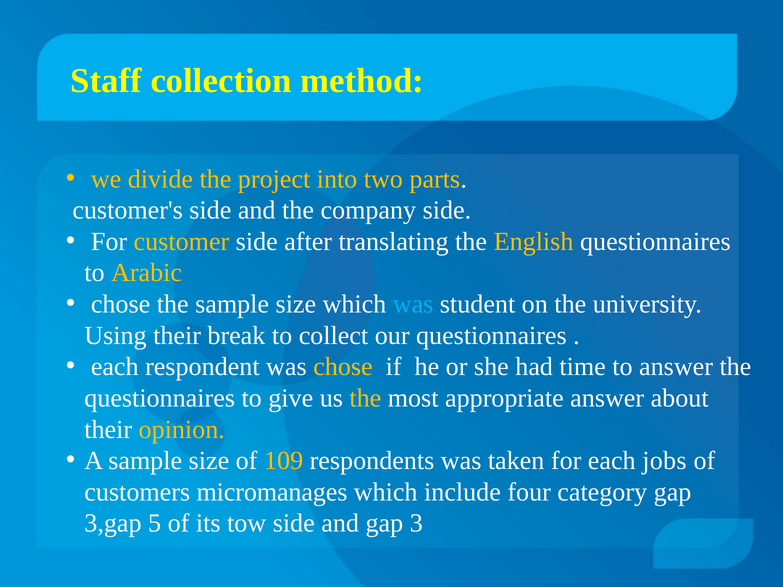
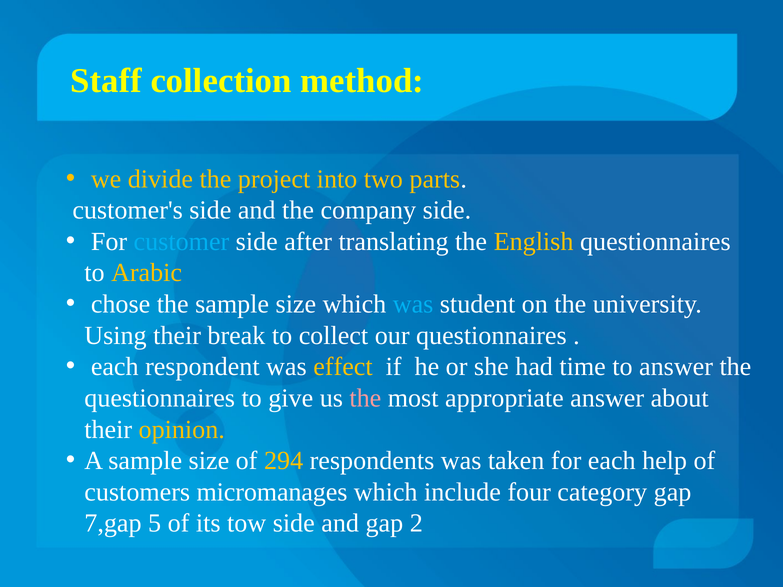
customer colour: yellow -> light blue (181, 242)
was chose: chose -> effect (343, 367)
the colour: yellow -> pink (365, 398)
109: 109 -> 294 (284, 461)
jobs: jobs -> help (665, 461)
3,gap: 3,gap -> 7,gap (113, 524)
3: 3 -> 2 (416, 524)
